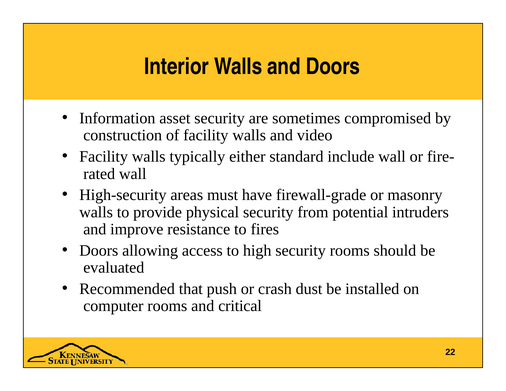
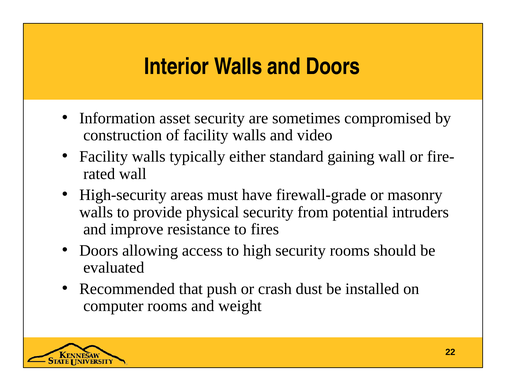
include: include -> gaining (351, 156)
critical: critical -> weight (240, 306)
